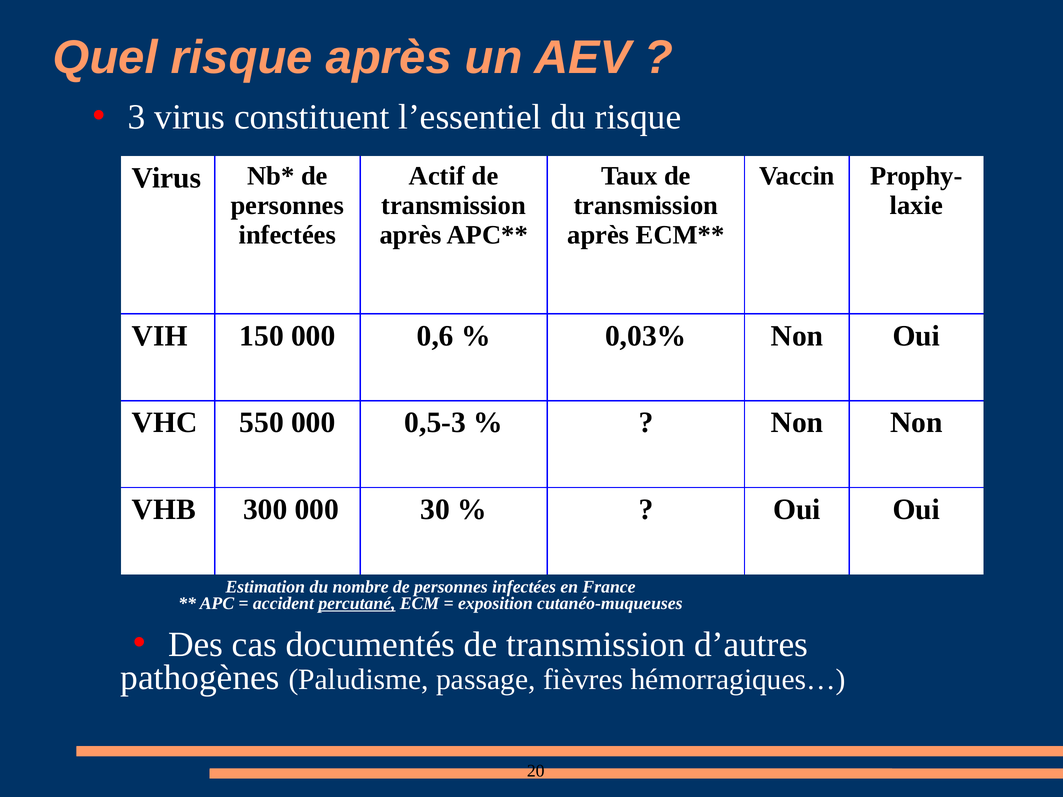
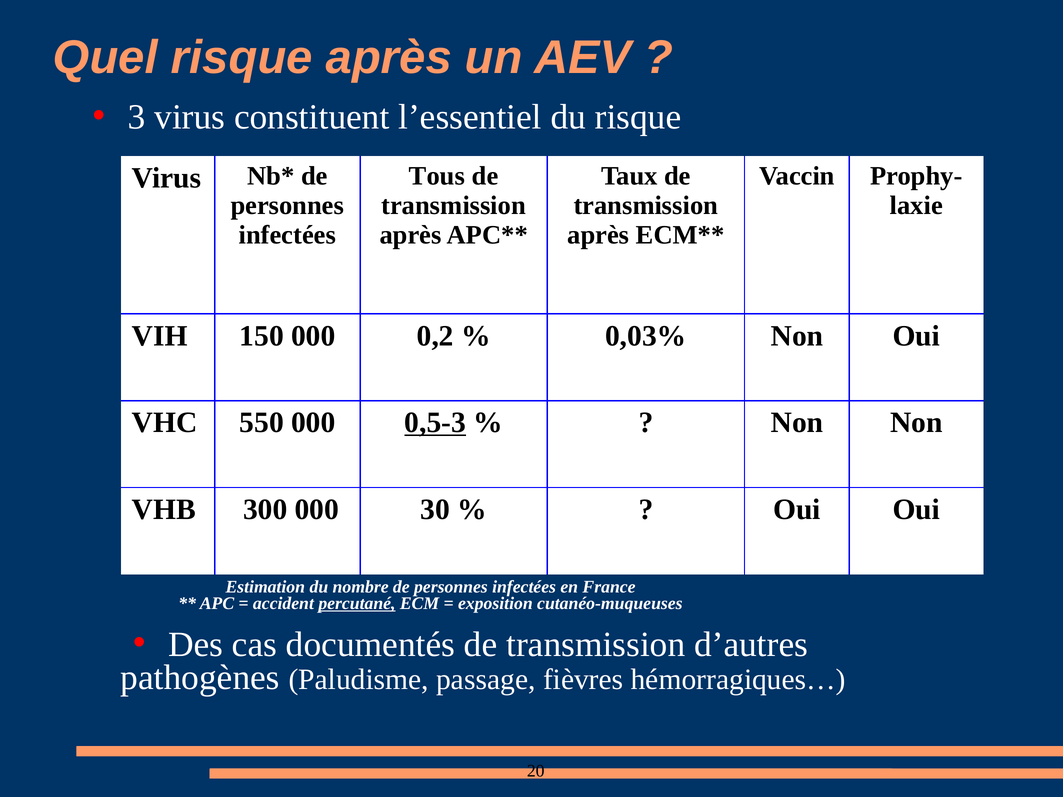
Actif: Actif -> Tous (437, 176)
0,6: 0,6 -> 0,2 (435, 336)
0,5-3 underline: none -> present (435, 423)
